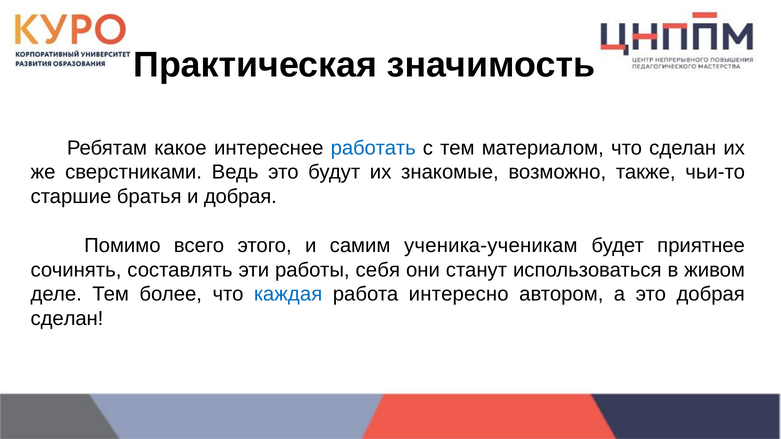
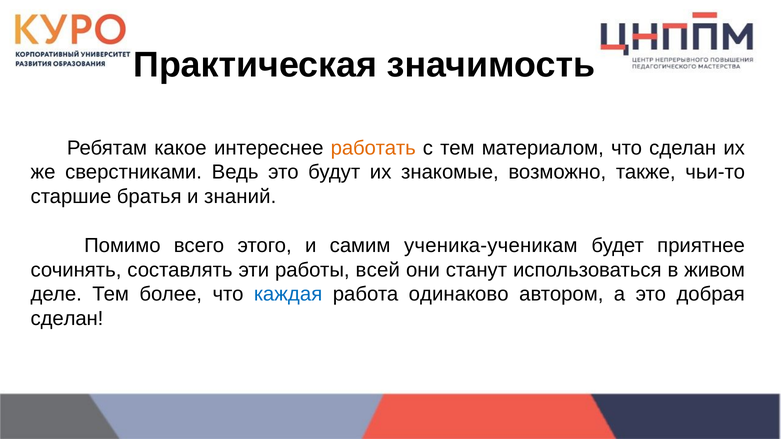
работать colour: blue -> orange (373, 148)
и добрая: добрая -> знаний (240, 197)
себя: себя -> всей (378, 270)
интересно: интересно -> одинаково (459, 294)
